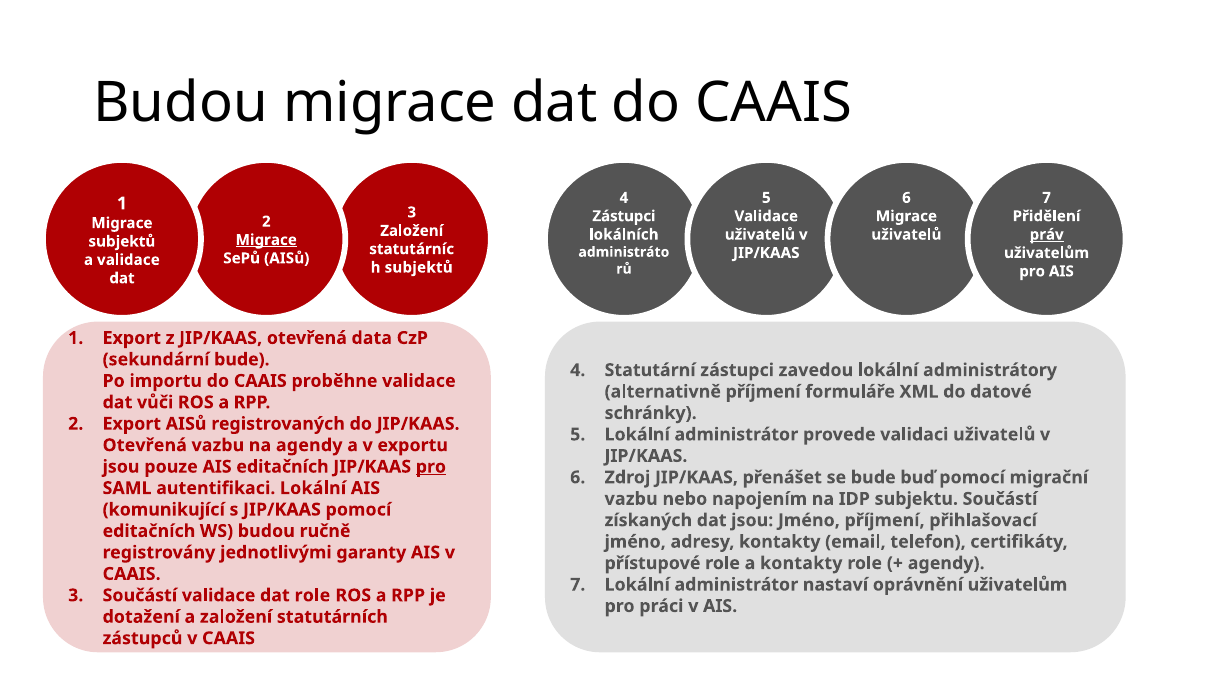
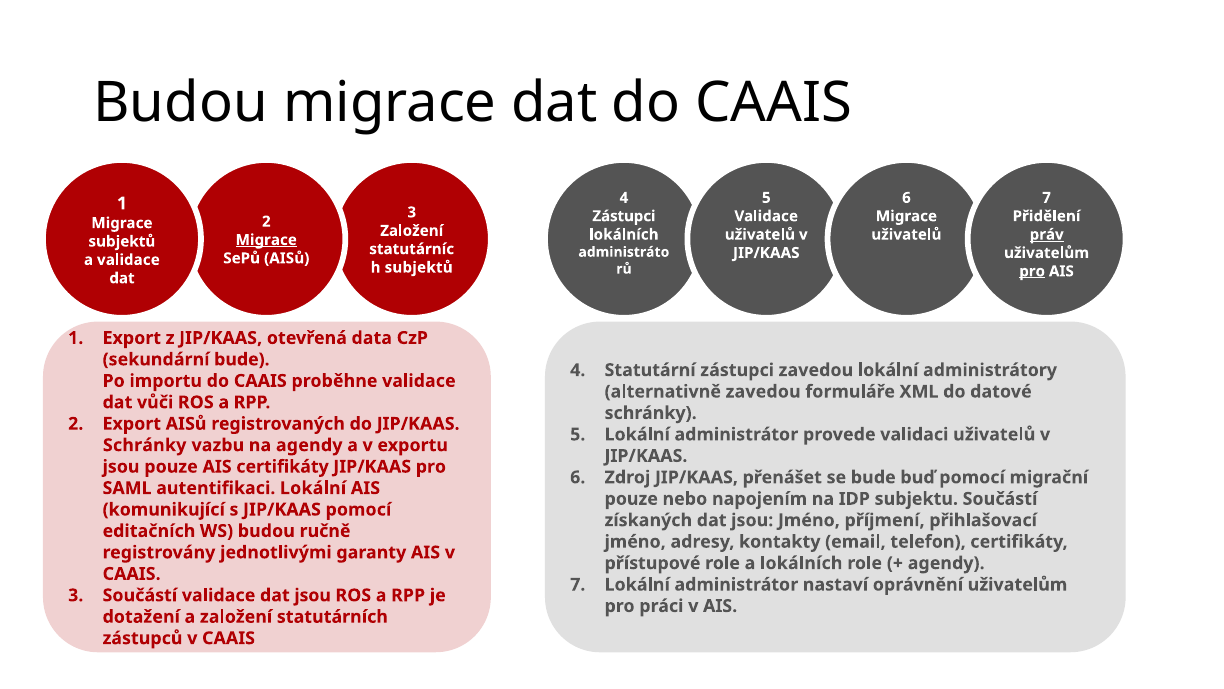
pro underline: none -> present (1032, 271)
alternativně příjmení: příjmení -> zavedou (763, 391)
Otevřená: Otevřená -> Schránky (145, 445)
AIS editačních: editačních -> certifikáty (283, 466)
pro underline: present -> none (431, 466)
vazbu: vazbu -> pouze (631, 498)
a kontakty: kontakty -> lokálních (801, 563)
validace dat role: role -> jsou (313, 595)
